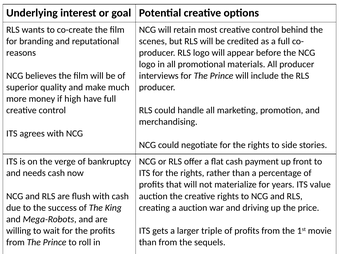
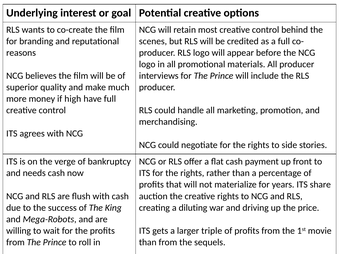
value: value -> share (320, 185)
a auction: auction -> diluting (193, 208)
